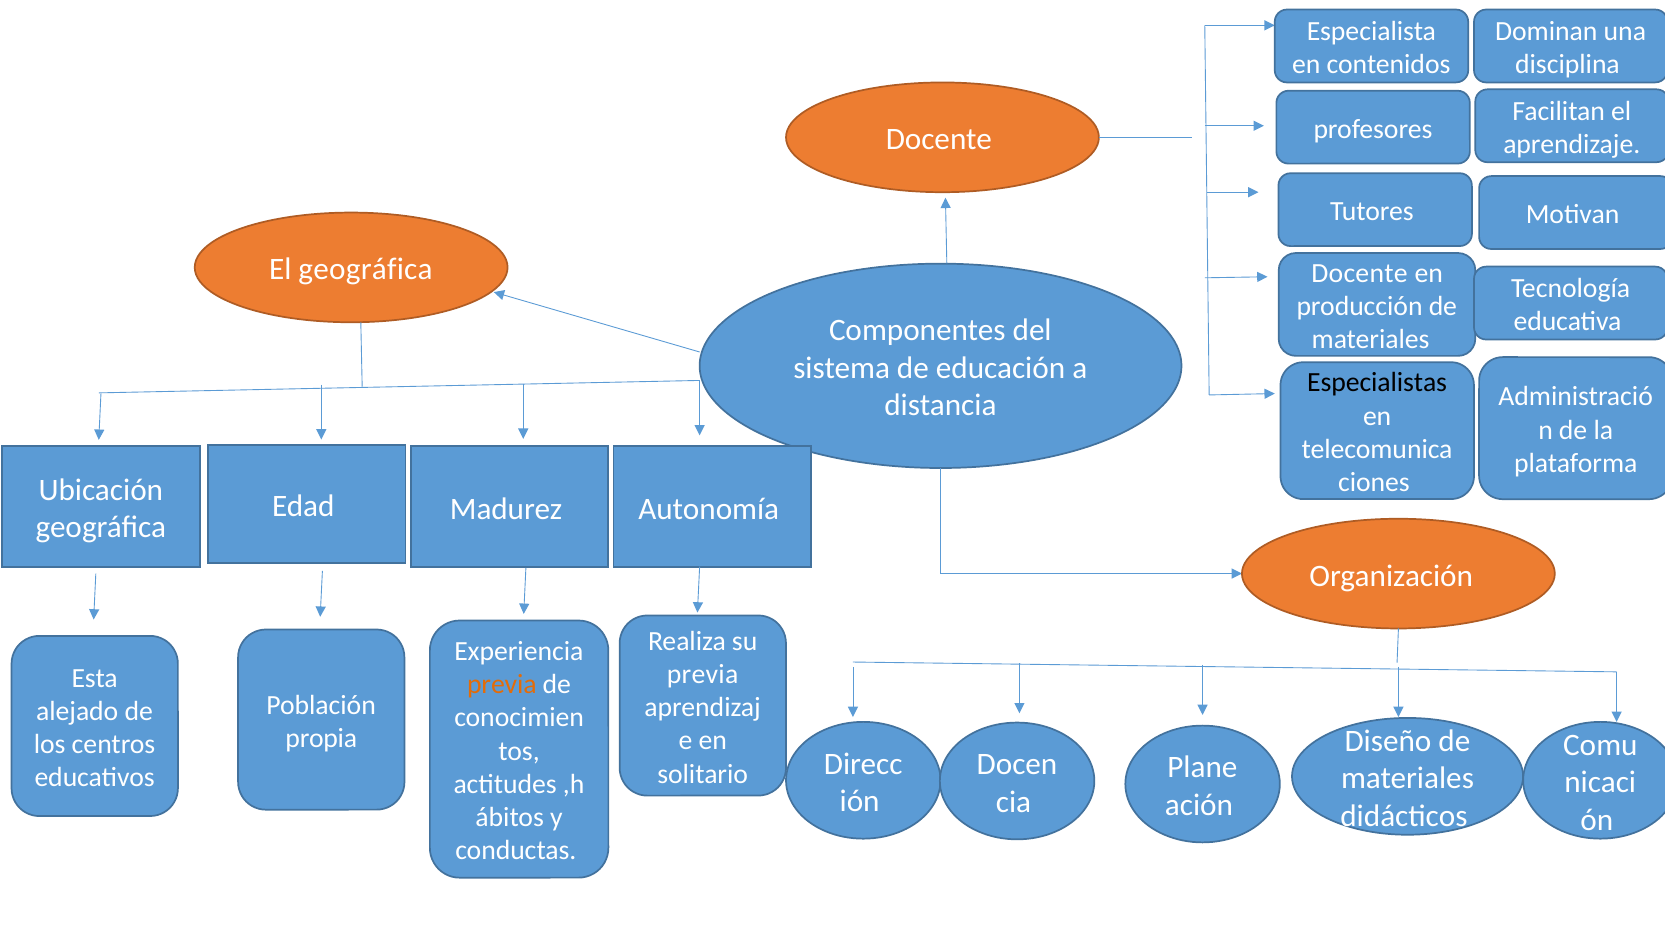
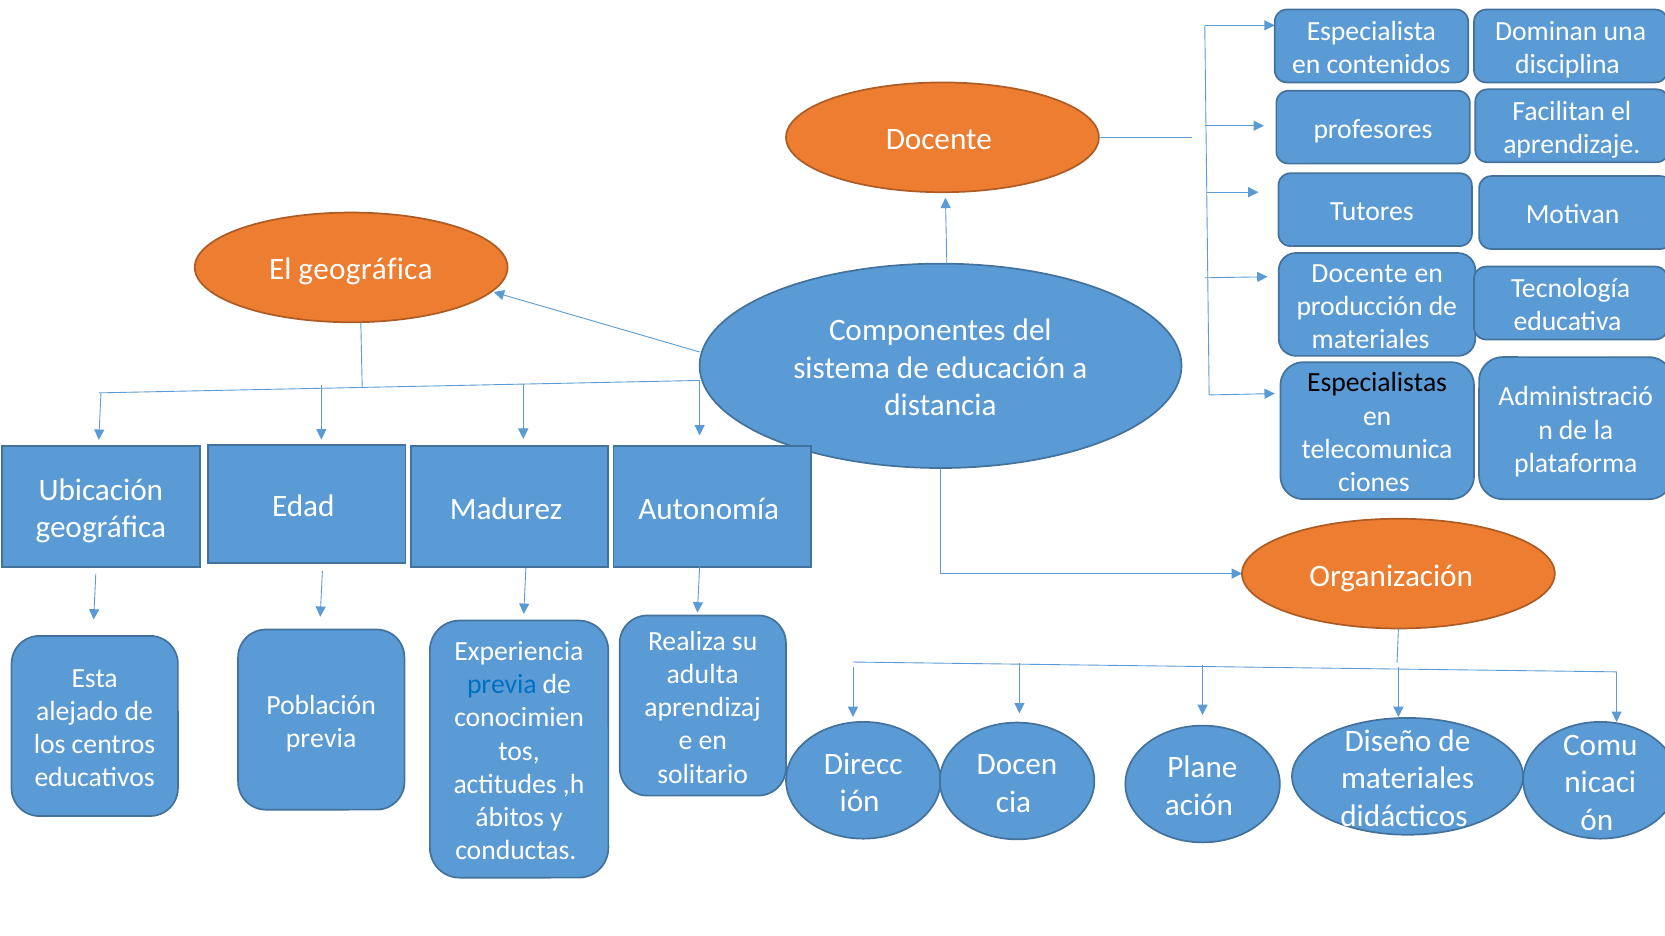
previa: previa -> adulta (703, 675)
previa colour: orange -> blue (502, 685)
propia: propia -> previa (321, 739)
